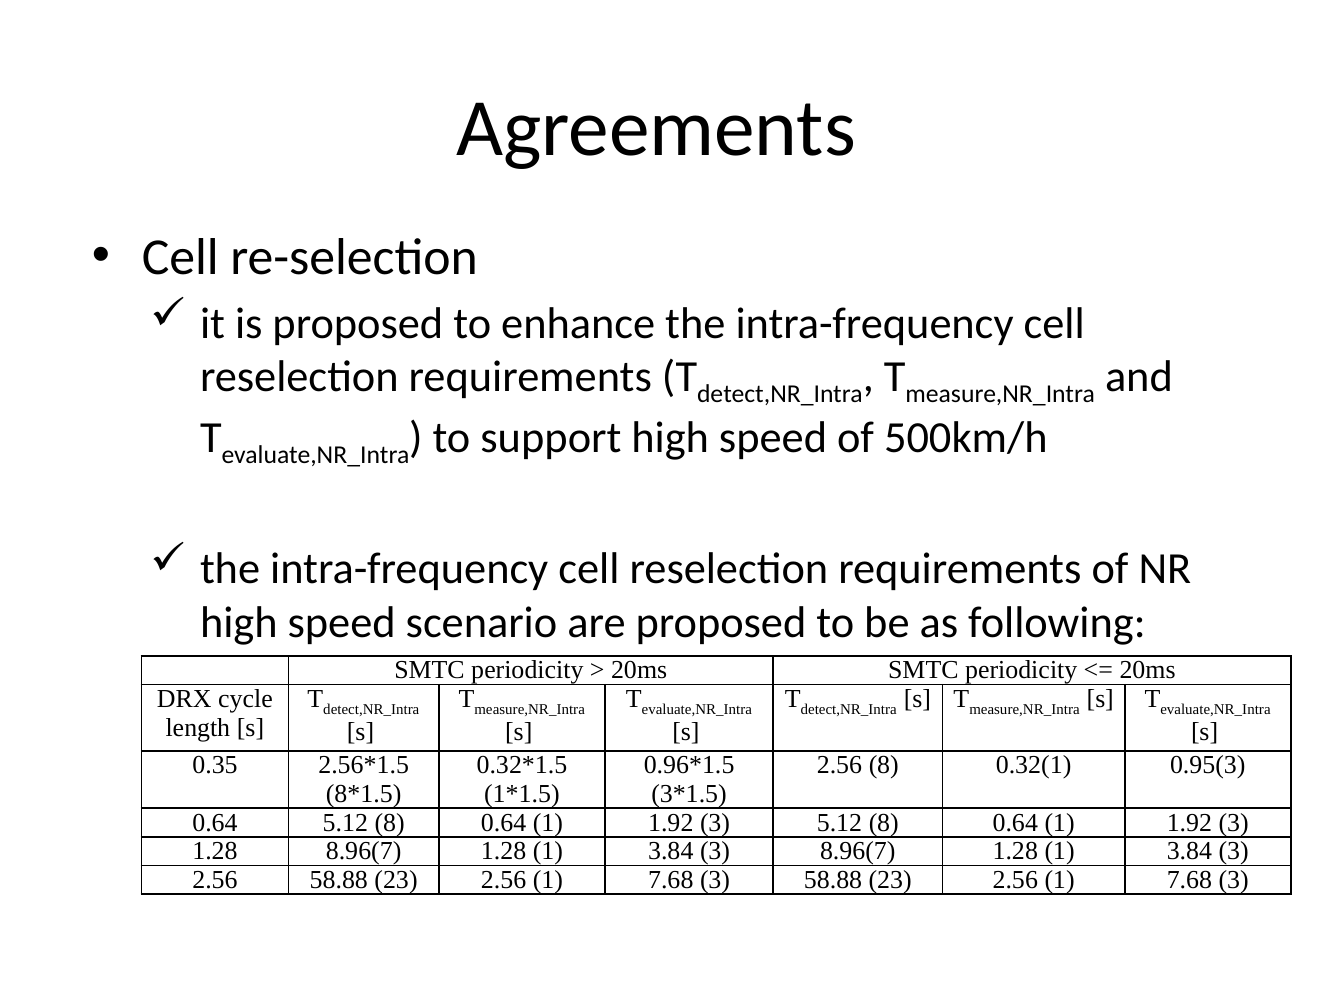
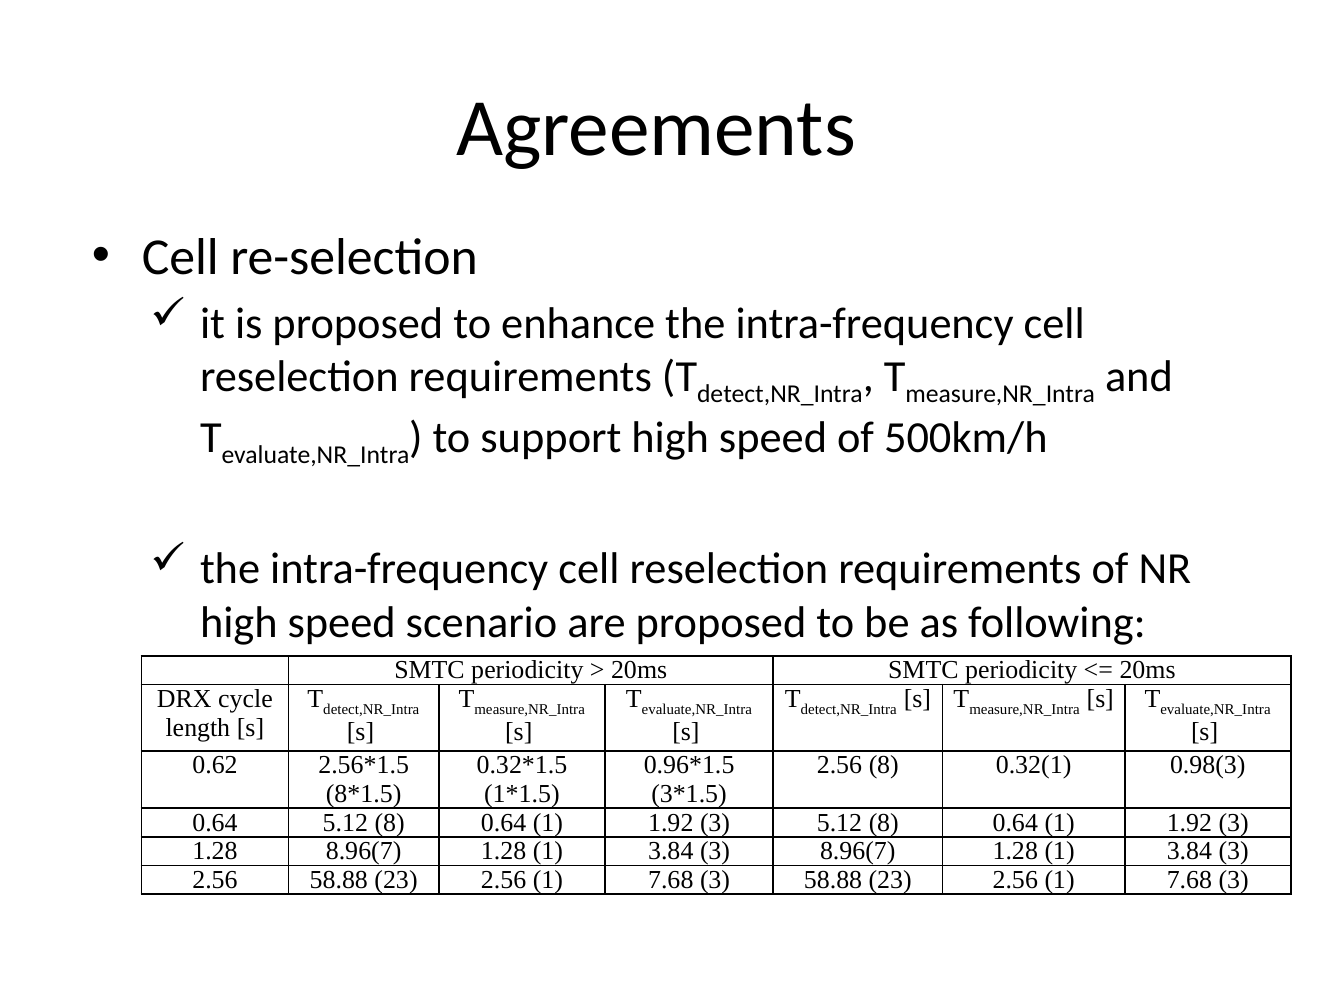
0.35: 0.35 -> 0.62 (215, 765)
0.95(3: 0.95(3 -> 0.98(3 (1208, 765)
